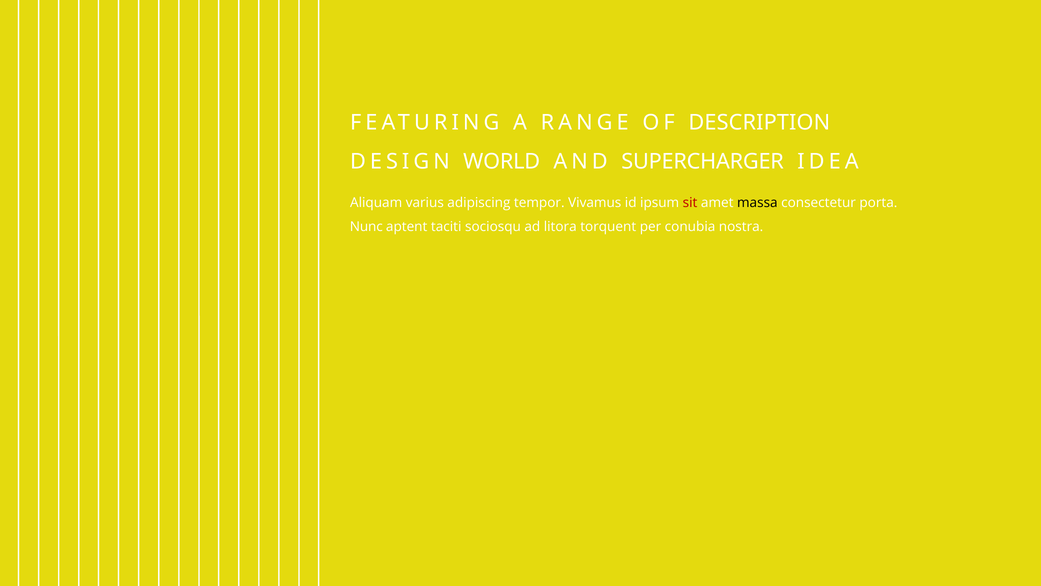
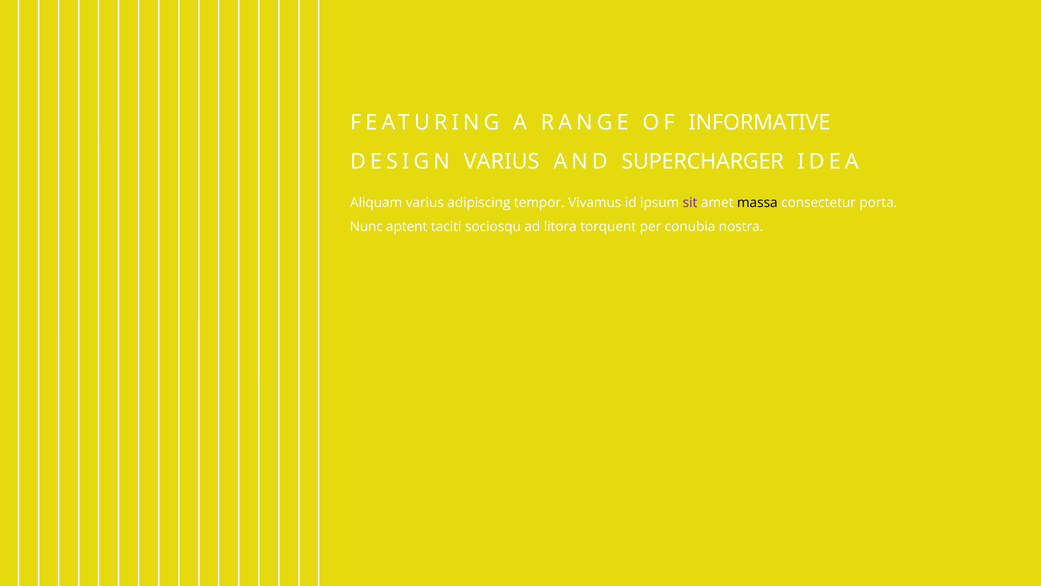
DESCRIPTION: DESCRIPTION -> INFORMATIVE (759, 123)
DESIGN WORLD: WORLD -> VARIUS (502, 162)
sit colour: red -> purple (690, 202)
